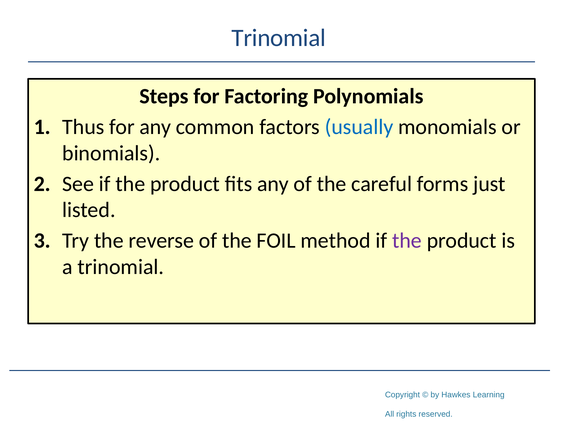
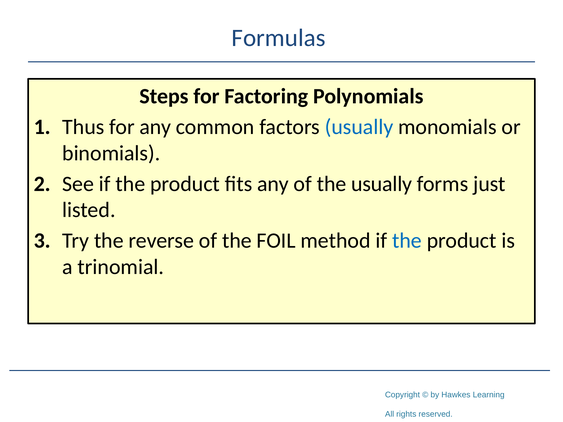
Trinomial: Trinomial -> Formulas (279, 38)
the careful: careful -> usually (382, 184)
the colour: purple -> blue (407, 241)
